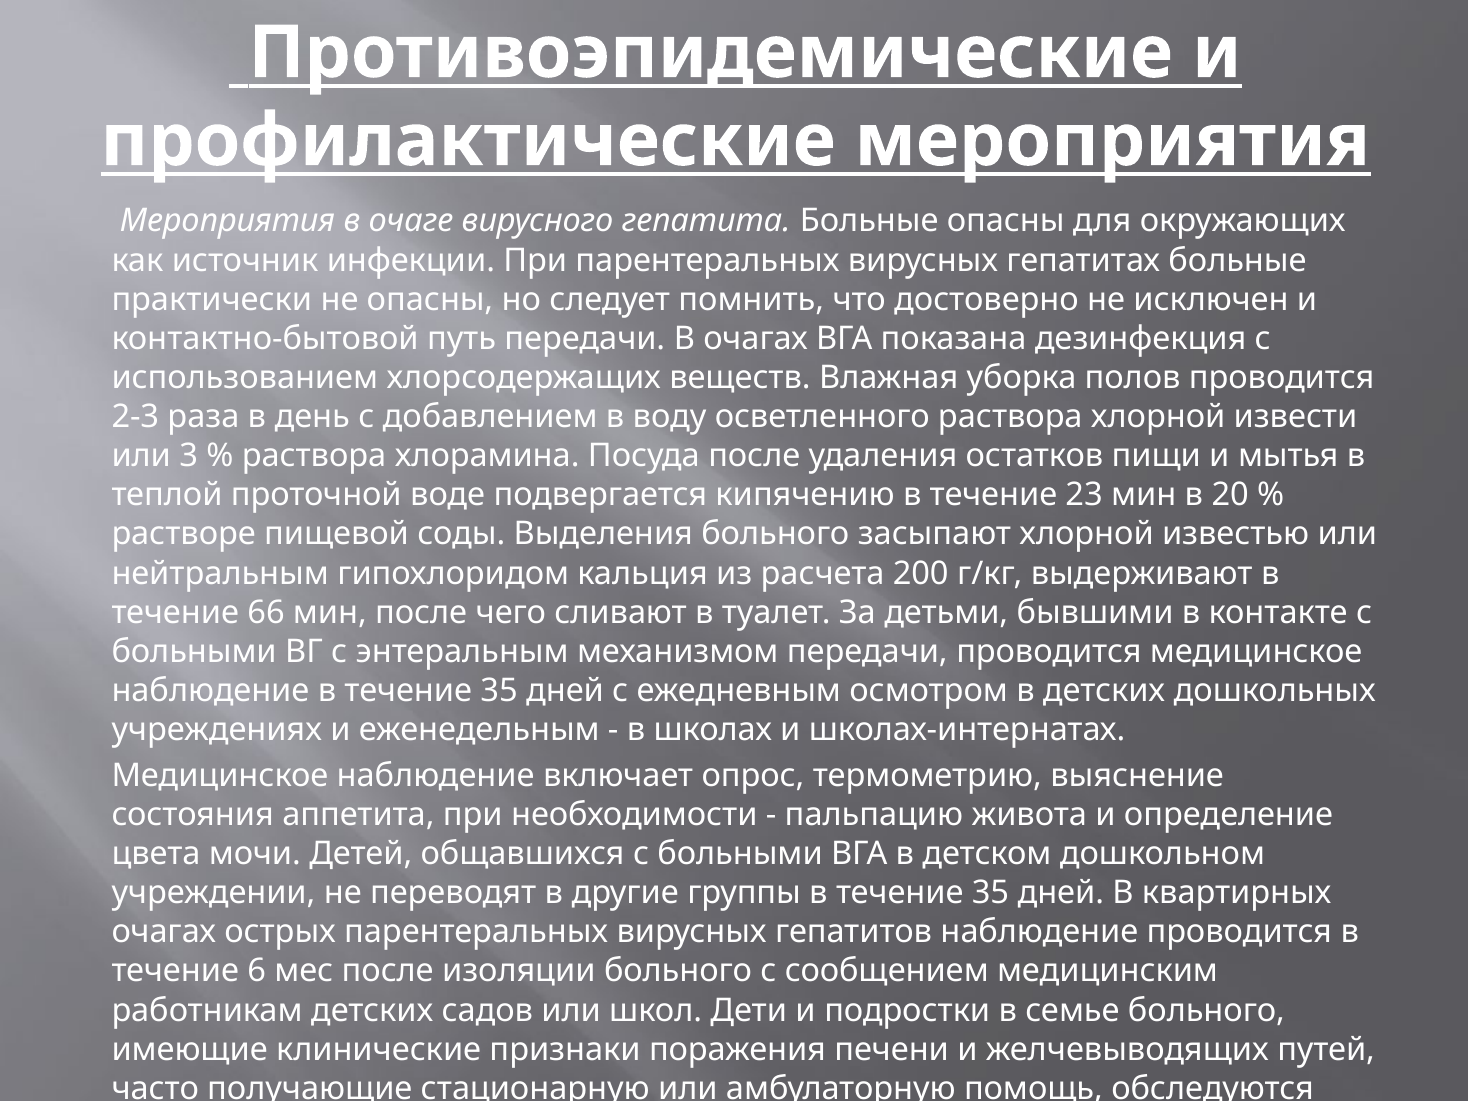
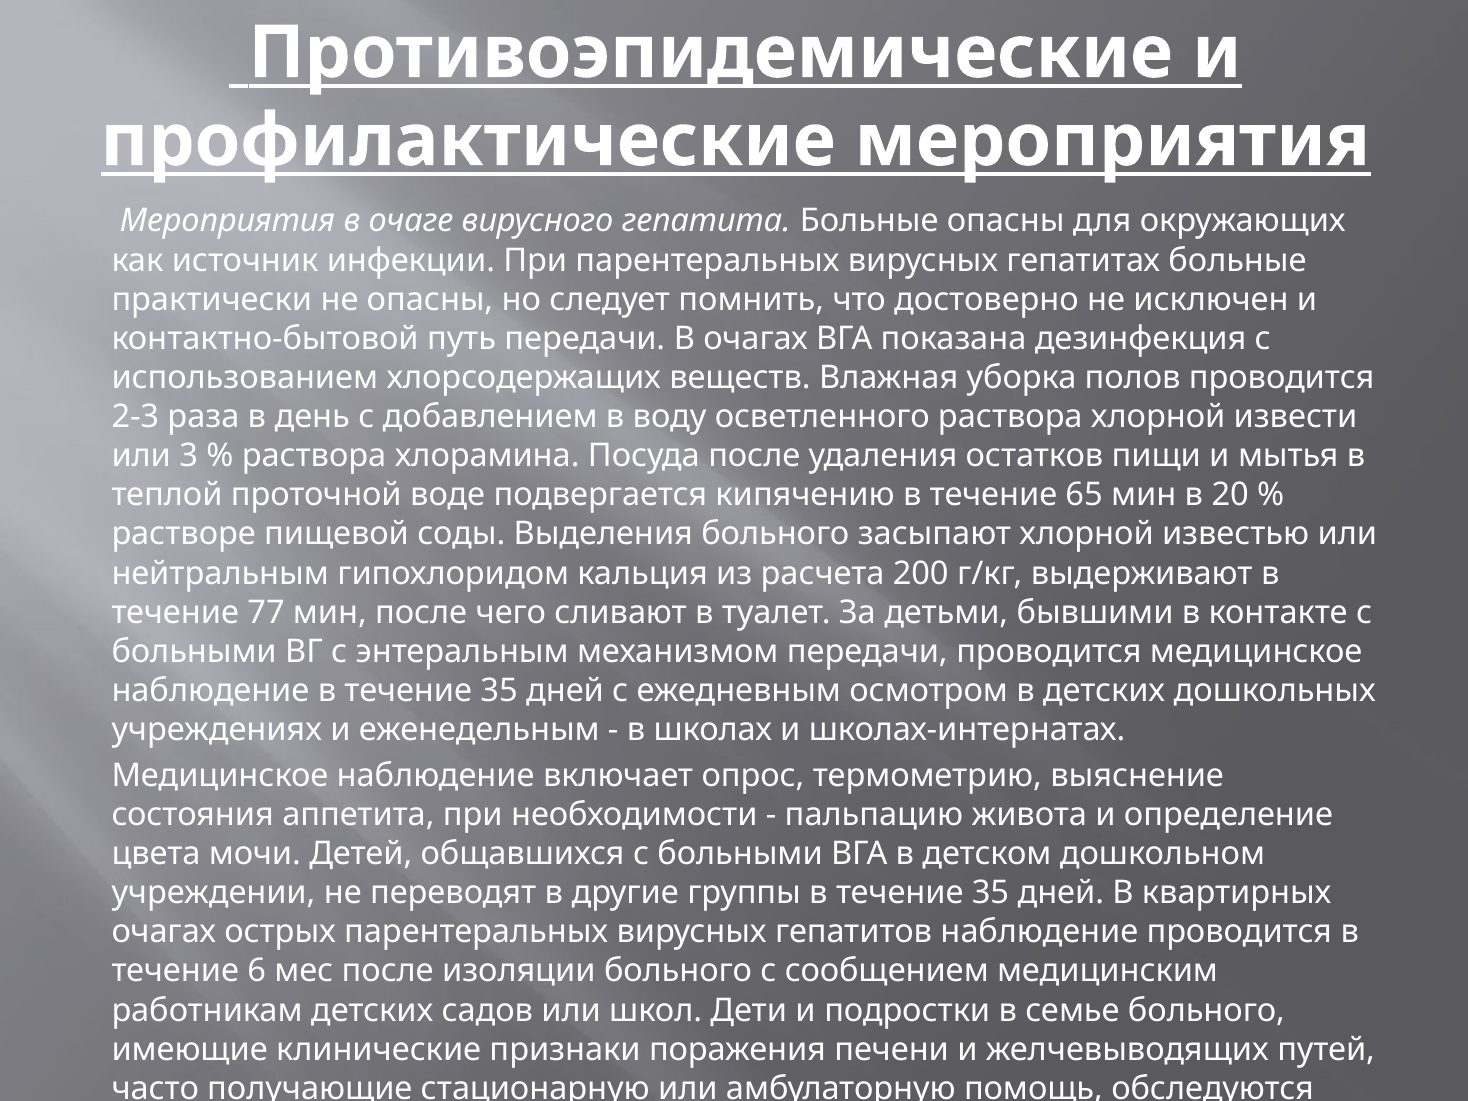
23: 23 -> 65 (1084, 495)
66: 66 -> 77 (266, 612)
